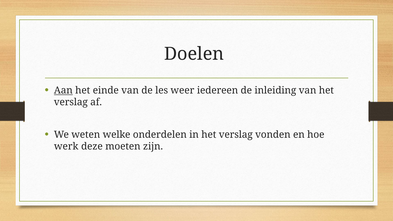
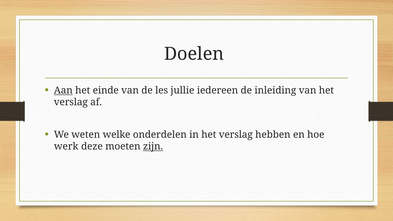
weer: weer -> jullie (182, 90)
vonden: vonden -> hebben (273, 135)
zijn underline: none -> present (153, 146)
